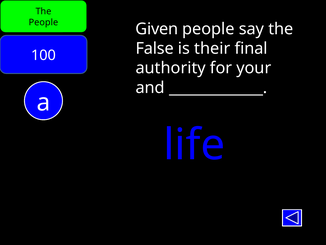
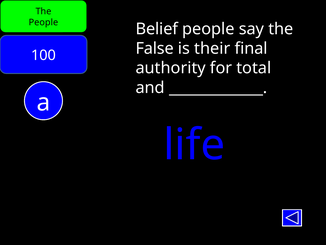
Given: Given -> Belief (157, 29)
your: your -> total (254, 68)
